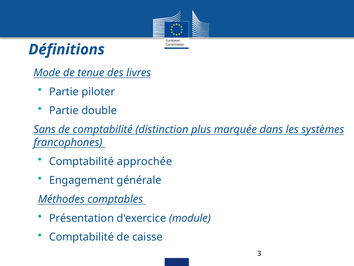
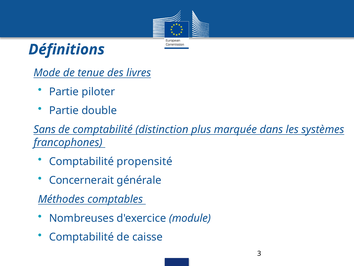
approchée: approchée -> propensité (145, 161)
Engagement: Engagement -> Concernerait (82, 180)
Présentation: Présentation -> Nombreuses (81, 218)
